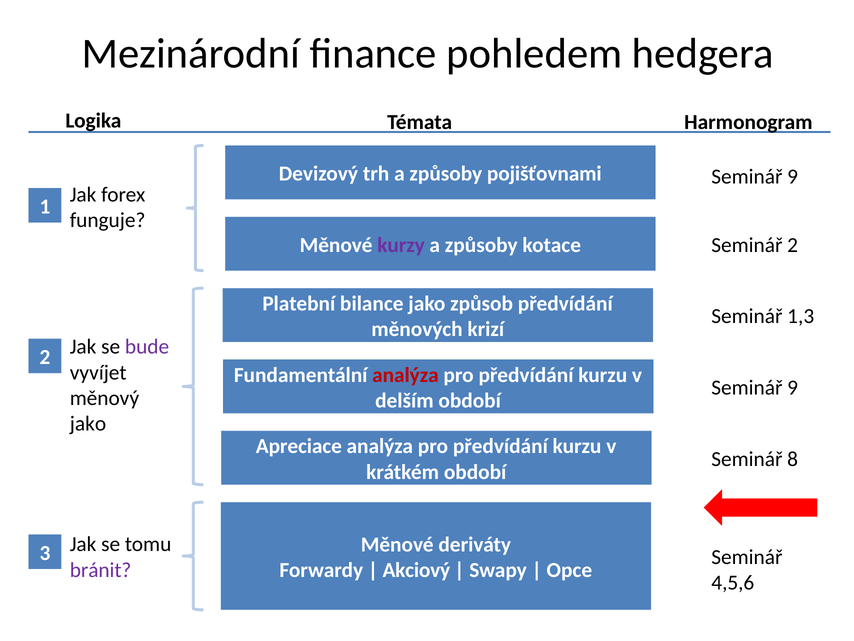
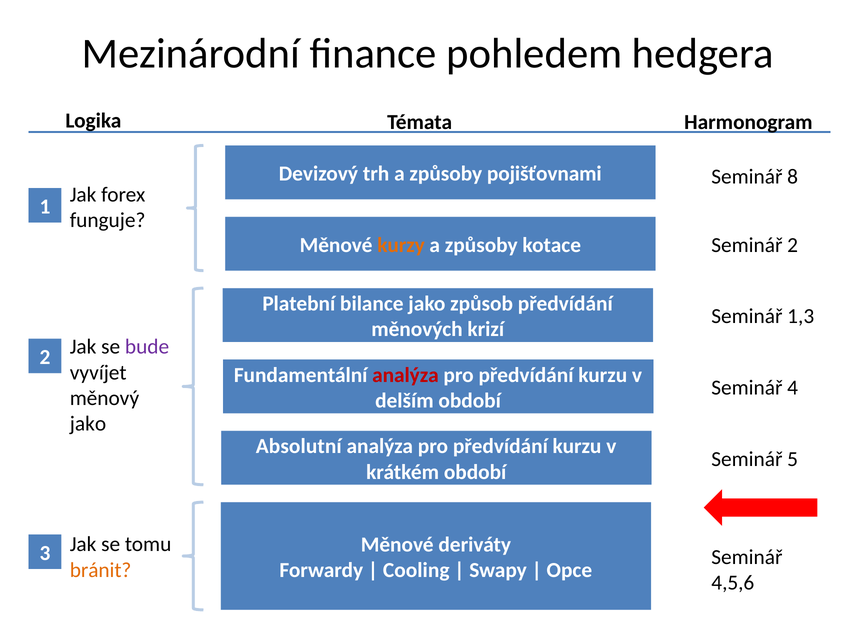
9: 9 -> 8 (793, 177)
kurzy colour: purple -> orange (401, 245)
9: 9 -> 4 (793, 387)
Apreciace: Apreciace -> Absolutní (299, 446)
8: 8 -> 5 (793, 459)
bránit colour: purple -> orange (101, 570)
Akciový: Akciový -> Cooling (416, 570)
